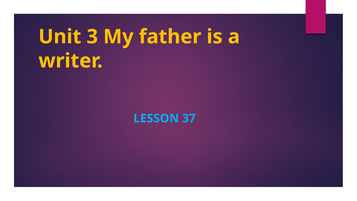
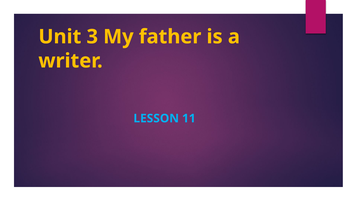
37: 37 -> 11 (189, 118)
